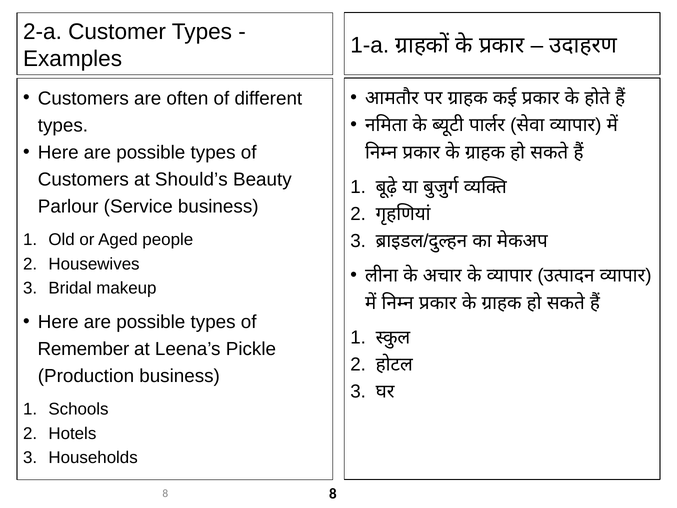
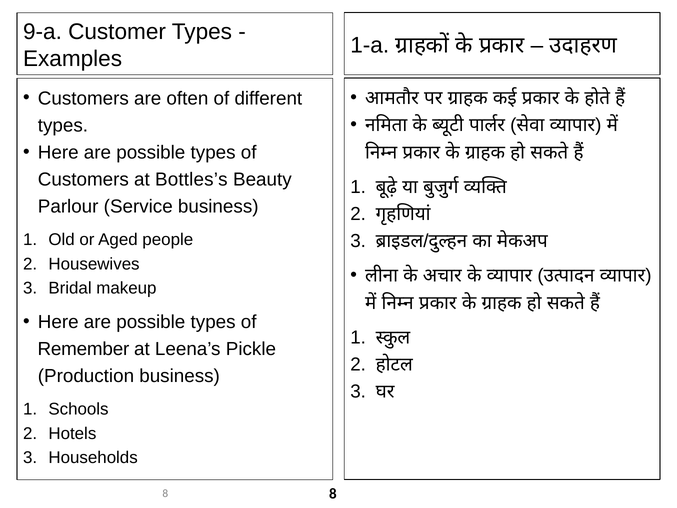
2-a: 2-a -> 9-a (42, 32)
Should’s: Should’s -> Bottles’s (191, 180)
